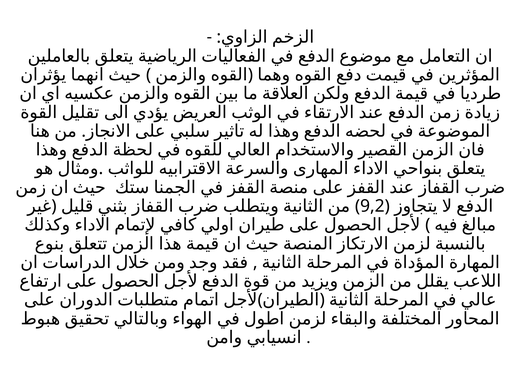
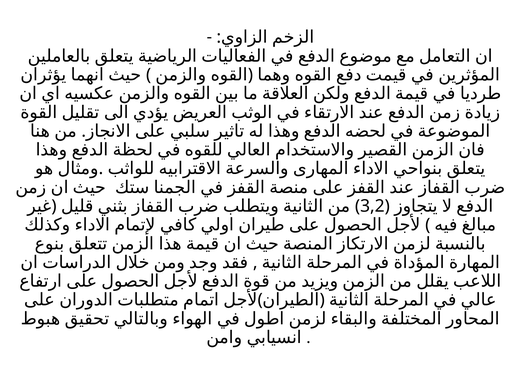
9,2: 9,2 -> 3,2 (372, 206)
